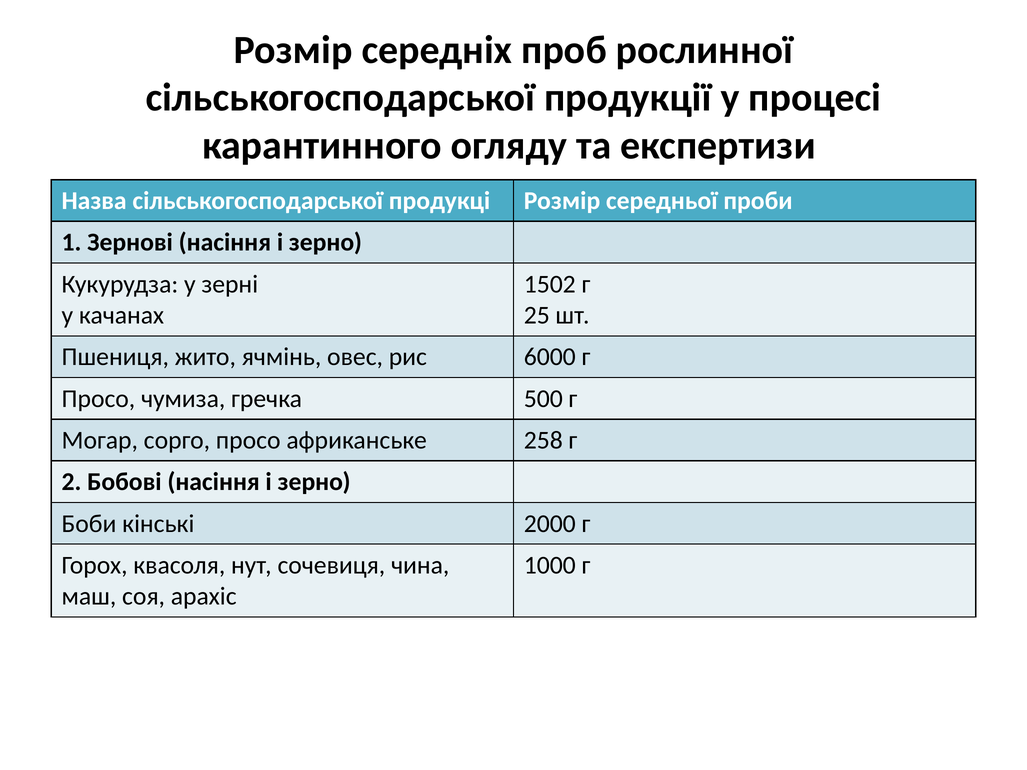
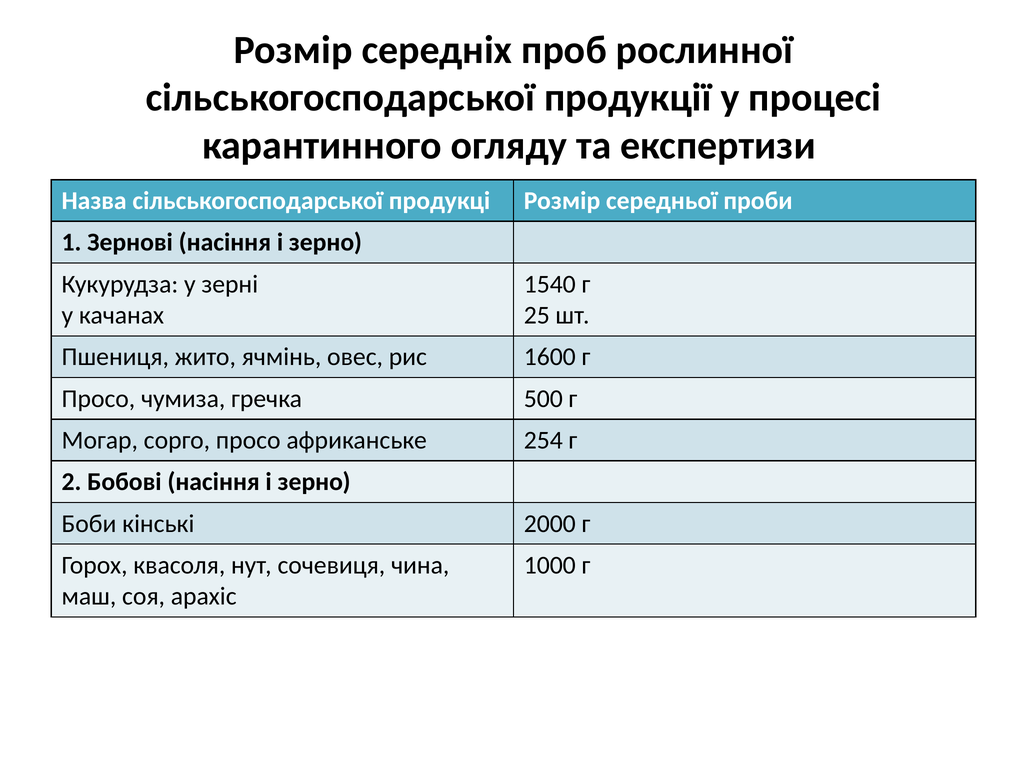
1502: 1502 -> 1540 (550, 284)
6000: 6000 -> 1600 (550, 357)
258: 258 -> 254 (543, 440)
